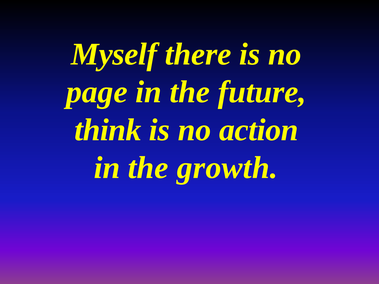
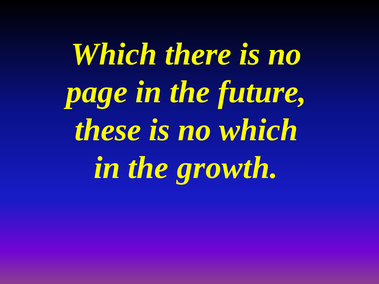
Myself: Myself -> Which (114, 54)
think: think -> these (108, 130)
no action: action -> which (259, 130)
